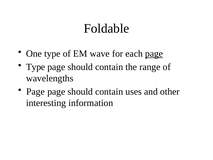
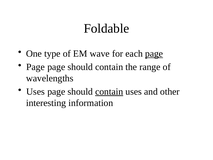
Type: Type -> Page (36, 67)
Page: Page -> Uses (36, 91)
contain underline: none -> present (109, 91)
